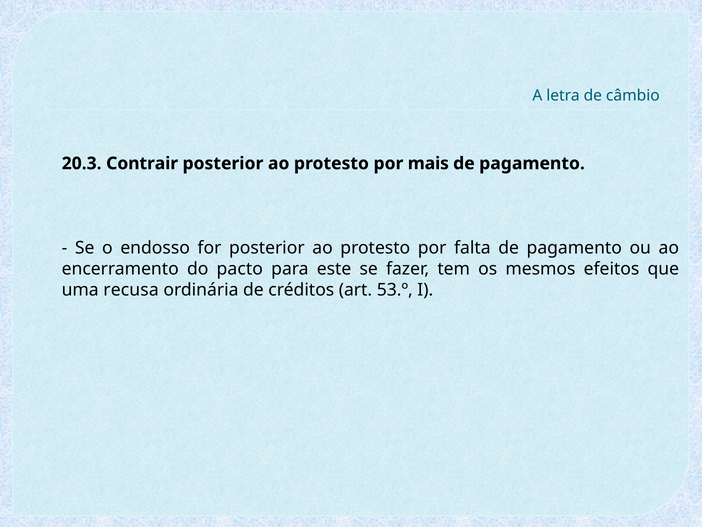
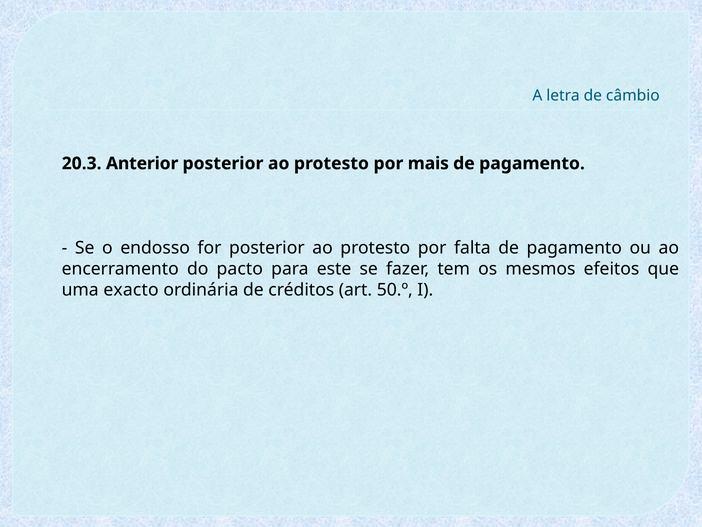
Contrair: Contrair -> Anterior (142, 163)
recusa: recusa -> exacto (131, 290)
53.º: 53.º -> 50.º (395, 290)
